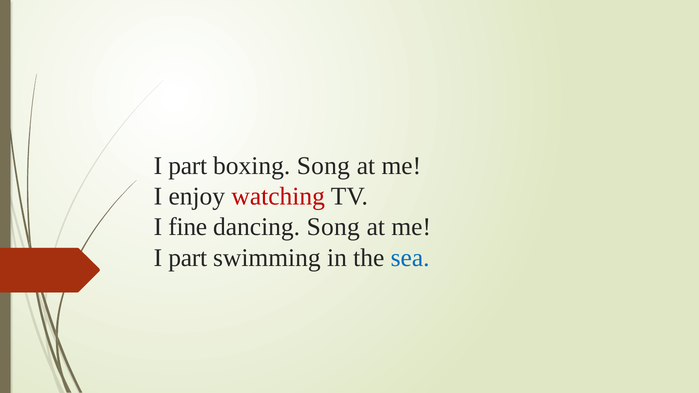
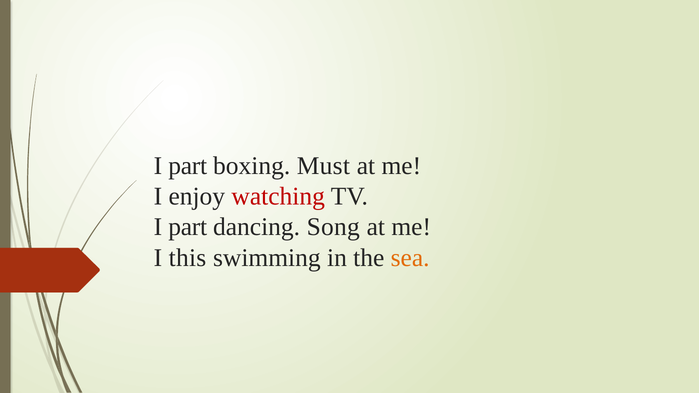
boxing Song: Song -> Must (323, 166)
fine: fine -> part (188, 227)
part: part -> this (187, 258)
sea colour: blue -> orange (410, 258)
